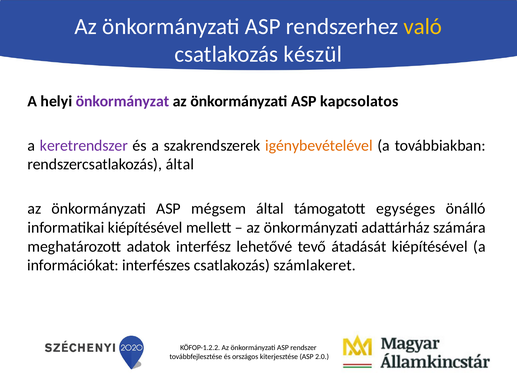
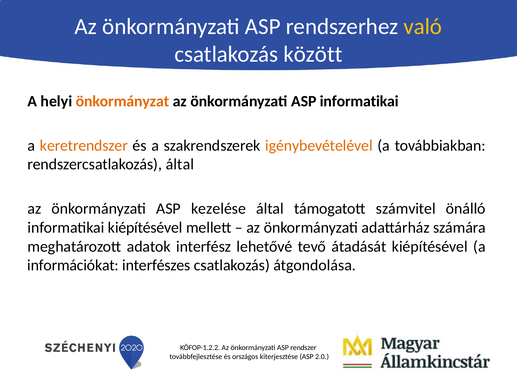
készül: készül -> között (313, 54)
önkormányzat colour: purple -> orange (123, 101)
ASP kapcsolatos: kapcsolatos -> informatikai (359, 101)
keretrendszer colour: purple -> orange (84, 145)
mégsem: mégsem -> kezelése (219, 208)
egységes: egységes -> számvitel (406, 208)
számlakeret: számlakeret -> átgondolása (315, 265)
